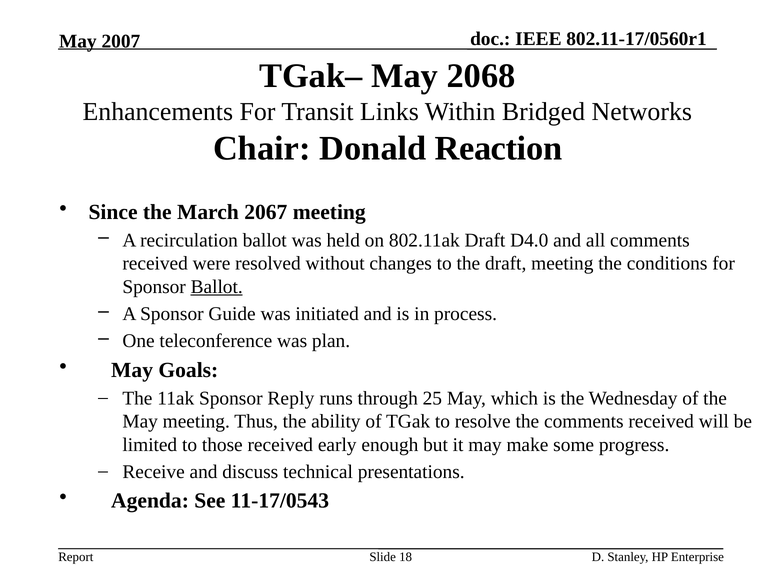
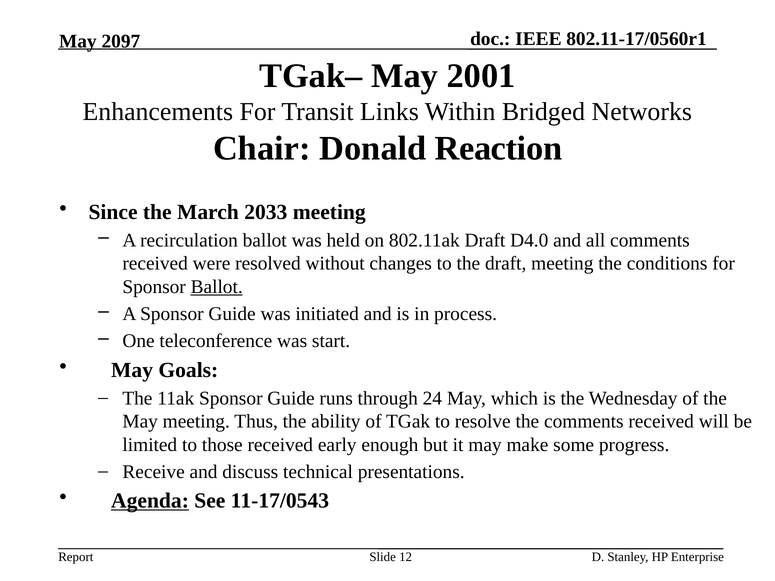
2007: 2007 -> 2097 (121, 41)
2068: 2068 -> 2001 (481, 76)
2067: 2067 -> 2033 (266, 212)
plan: plan -> start (331, 341)
11ak Sponsor Reply: Reply -> Guide (291, 398)
25: 25 -> 24 (432, 398)
Agenda underline: none -> present (150, 501)
18: 18 -> 12 (406, 557)
